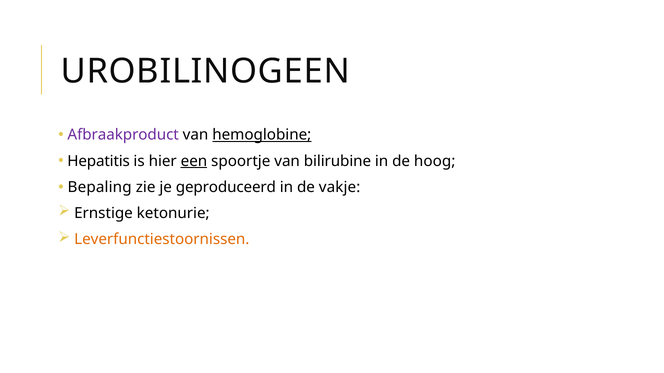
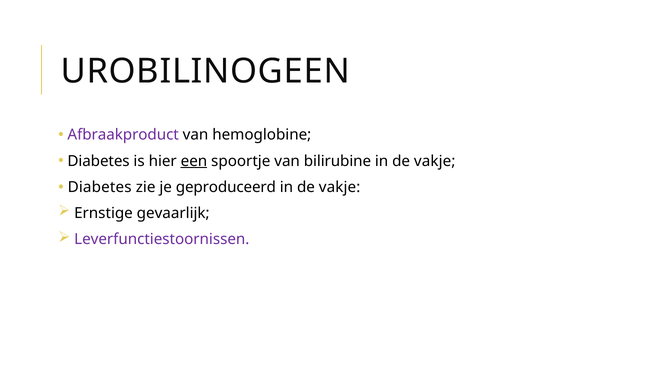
hemoglobine underline: present -> none (262, 135)
Hepatitis: Hepatitis -> Diabetes (99, 161)
hoog: hoog -> vakje (435, 161)
Bepaling: Bepaling -> Diabetes (100, 187)
ketonurie: ketonurie -> gevaarlijk (173, 213)
Leverfunctiestoornissen colour: orange -> purple (162, 240)
